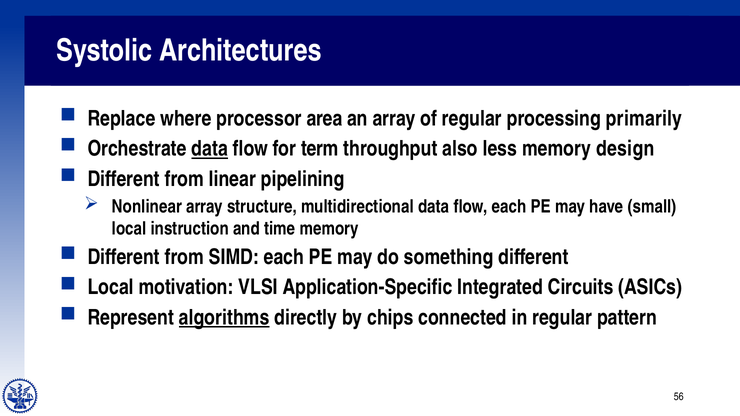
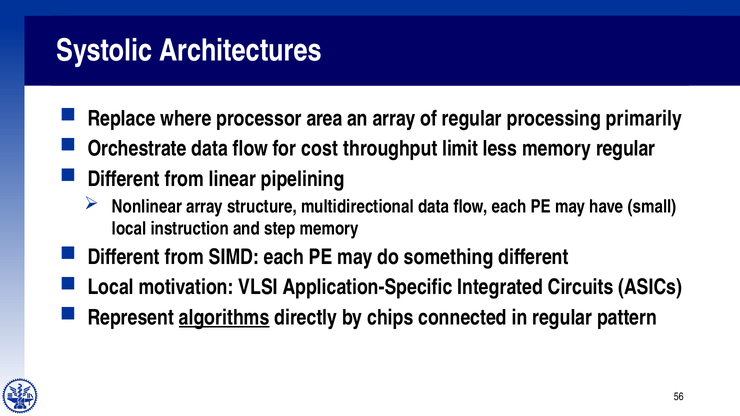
data underline: present -> none (210, 149)
term: term -> cost (320, 149)
also: also -> limit (460, 149)
memory design: design -> regular (626, 149)
time: time -> step (280, 229)
